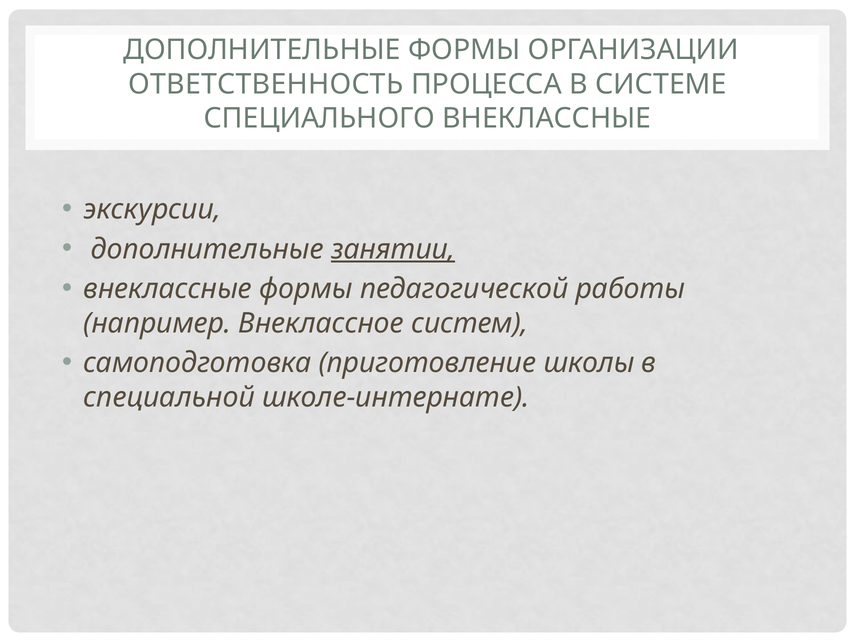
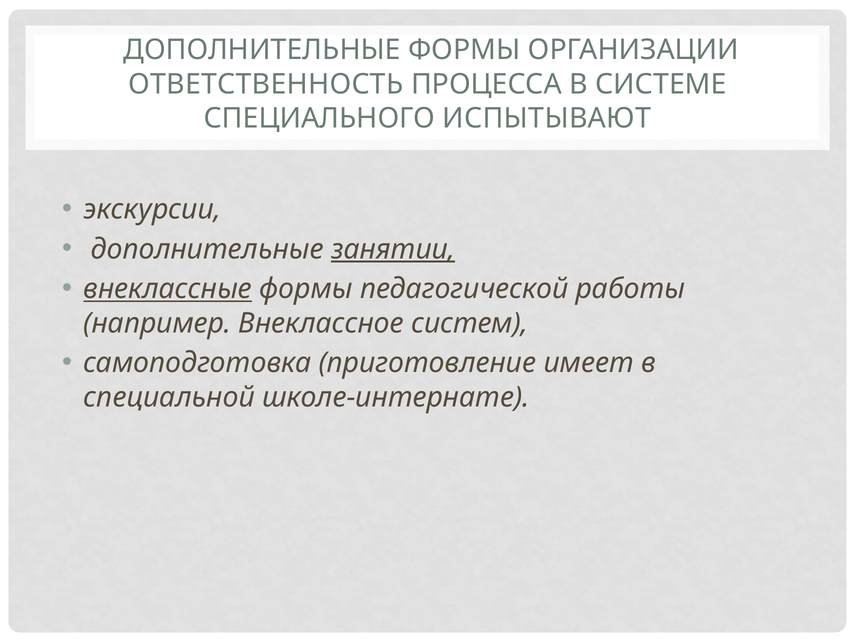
СПЕЦИАЛЬНОГО ВНЕКЛАССНЫЕ: ВНЕКЛАССНЫЕ -> ИСПЫТЫВАЮТ (547, 118)
внеклассные underline: none -> present (168, 289)
школы: школы -> имеет (589, 363)
